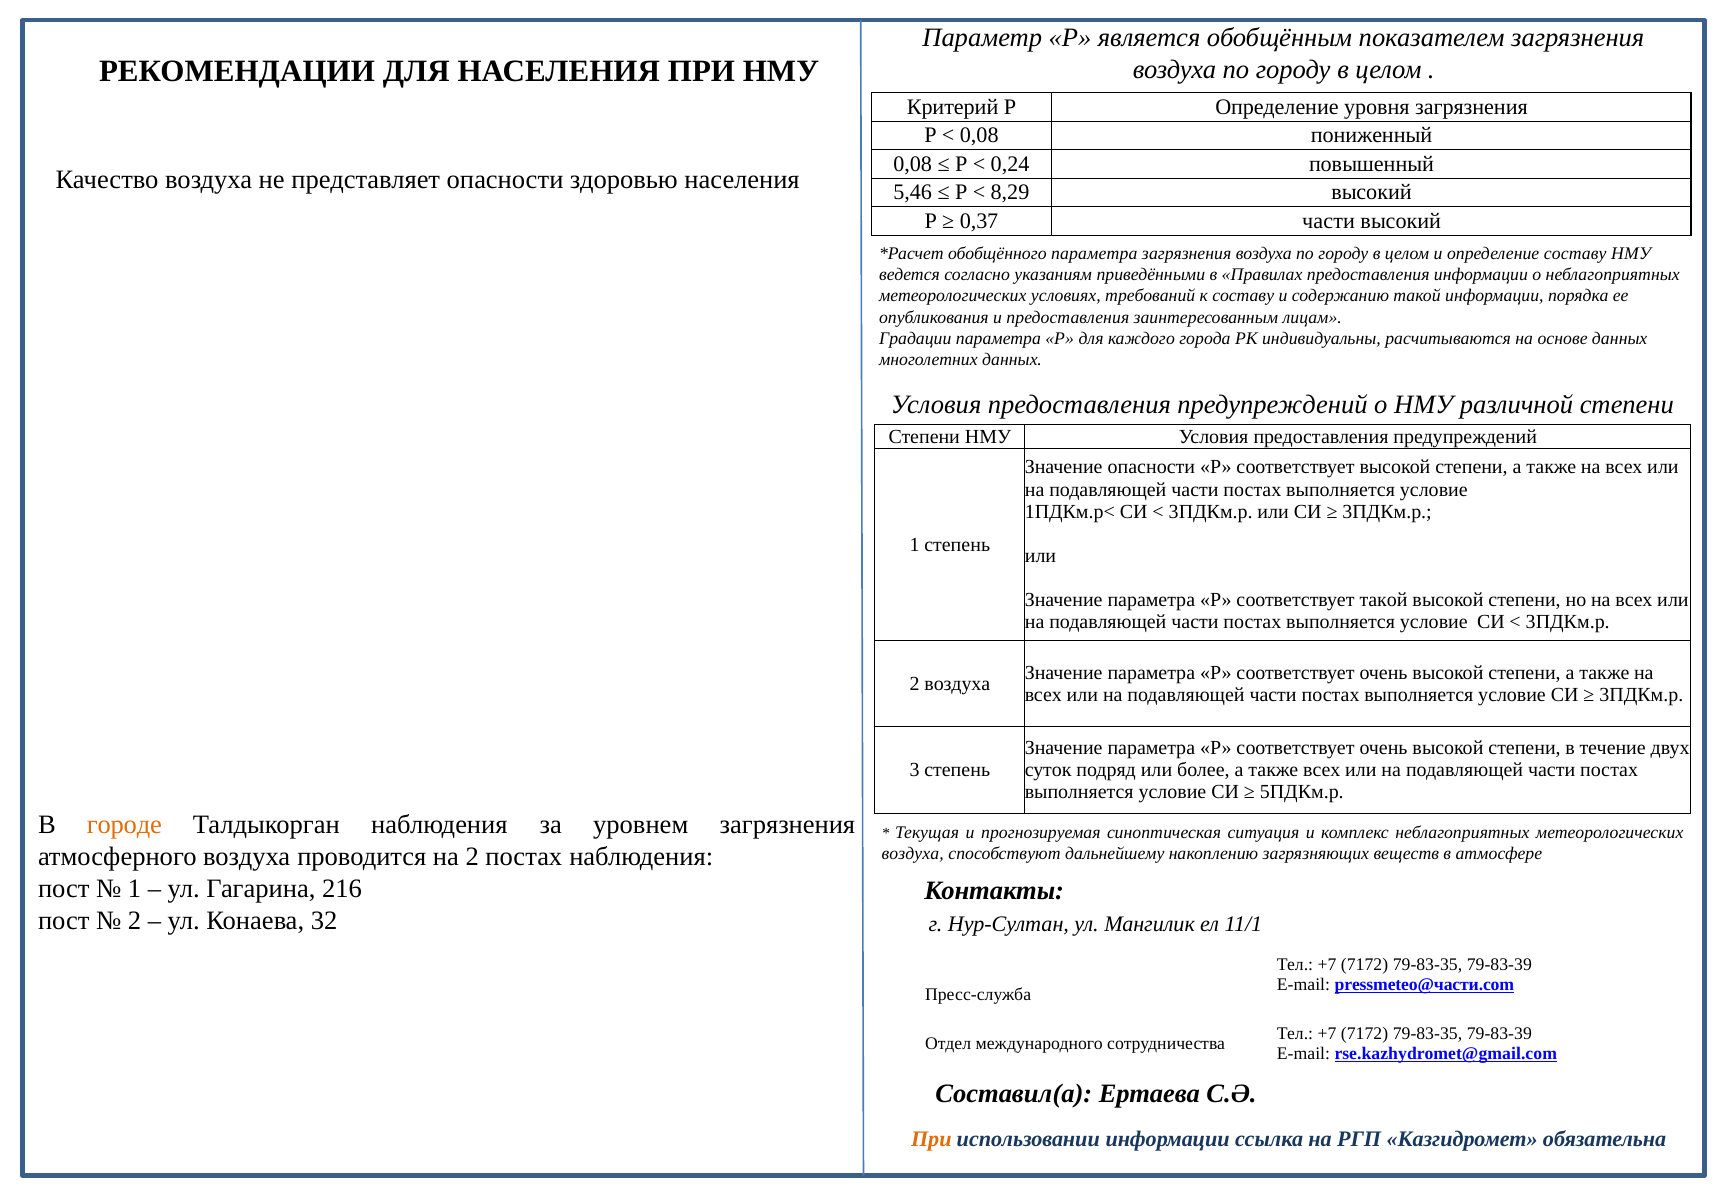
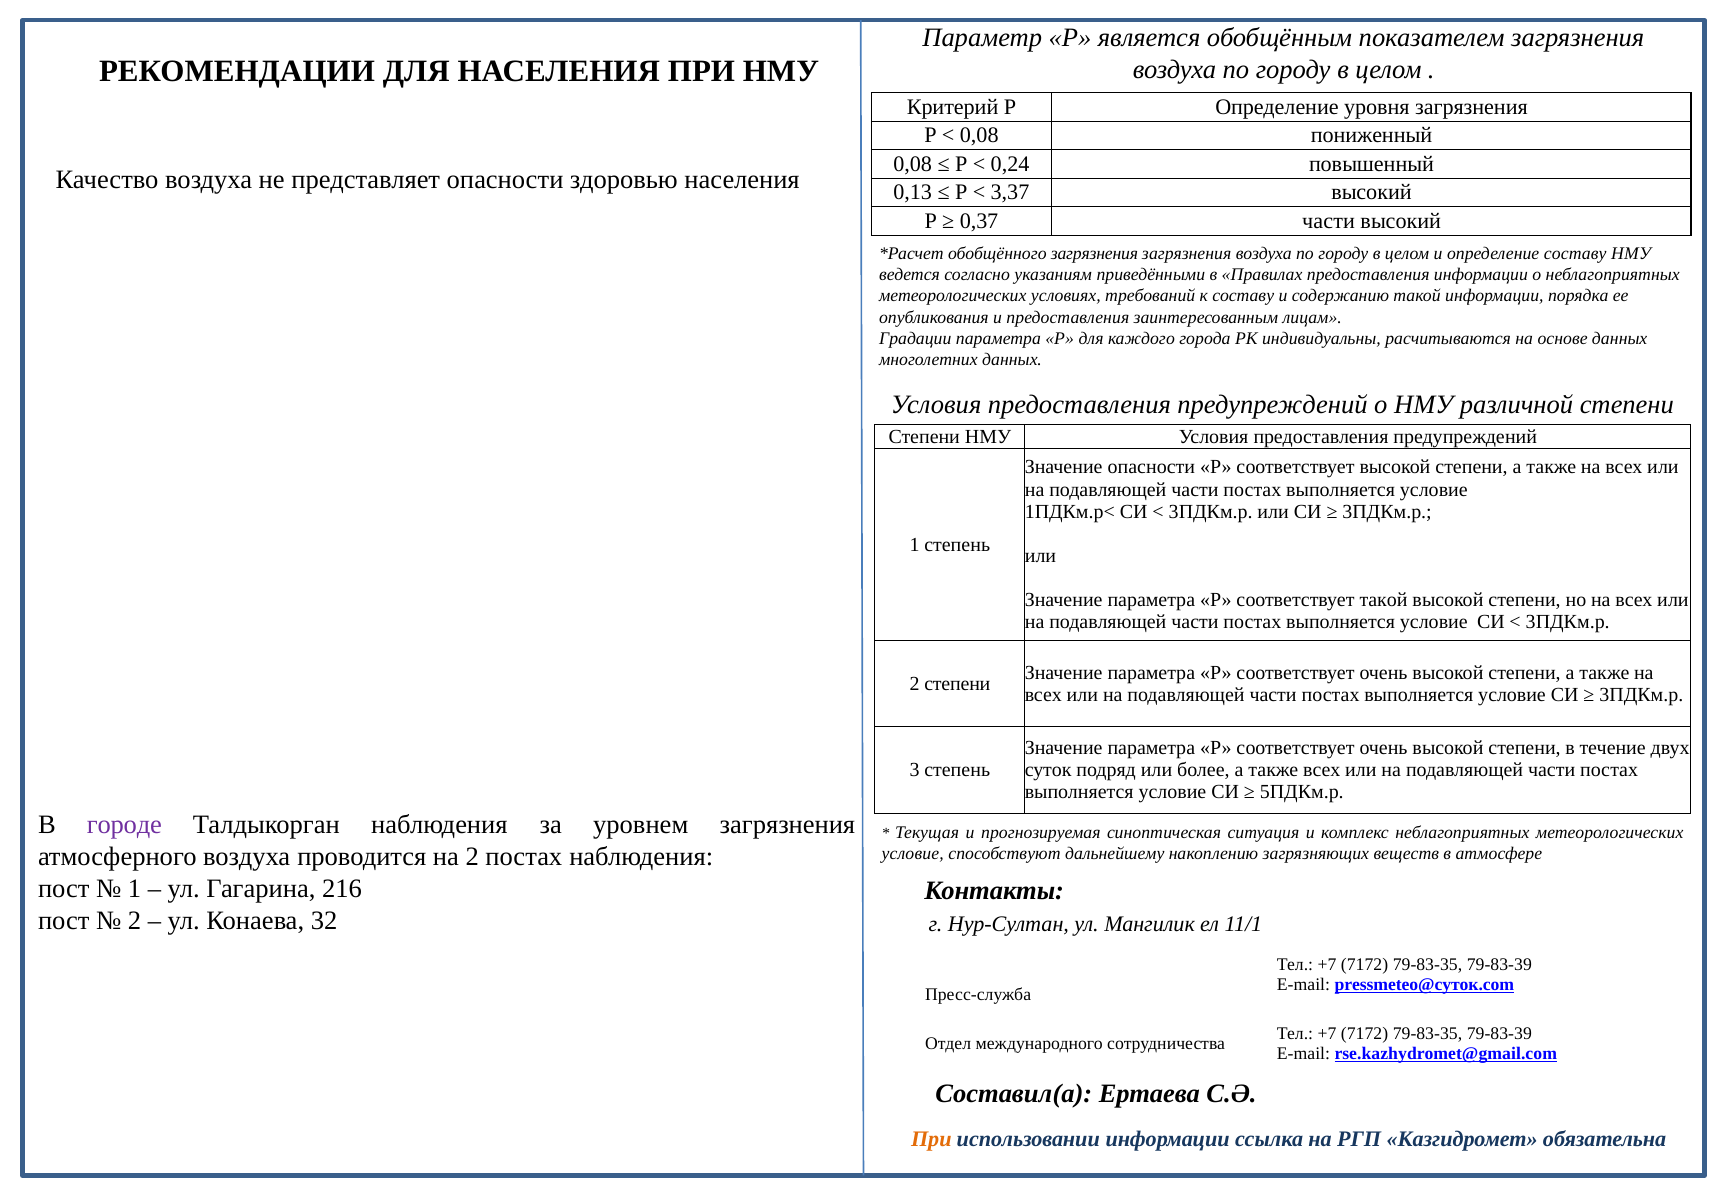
5,46: 5,46 -> 0,13 (913, 192)
8,29: 8,29 -> 3,37 (1010, 192)
обобщённого параметра: параметра -> загрязнения (1094, 254)
2 воздуха: воздуха -> степени (957, 684)
городе colour: orange -> purple (124, 824)
воздуха: воздуха -> условие (913, 853)
pressmeteo@части.com: pressmeteo@части.com -> pressmeteo@суток.com (1424, 984)
